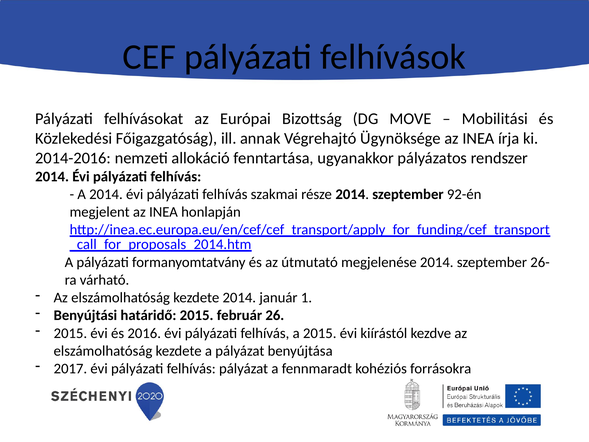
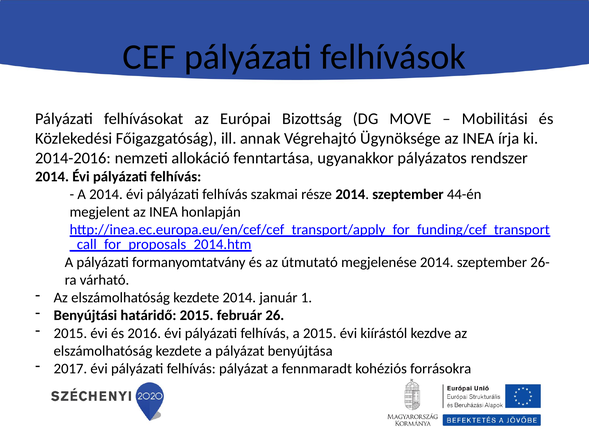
92-én: 92-én -> 44-én (464, 194)
